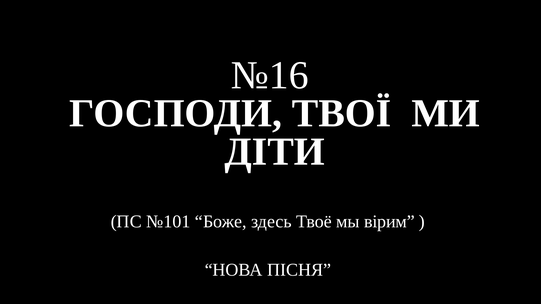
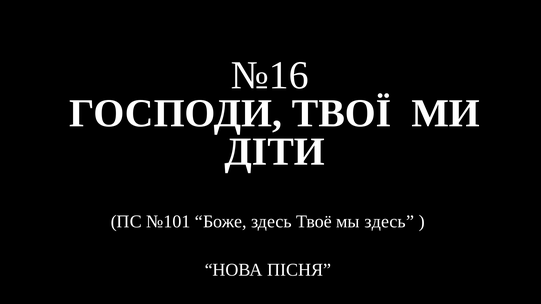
мы вірим: вірим -> здесь (389, 222)
